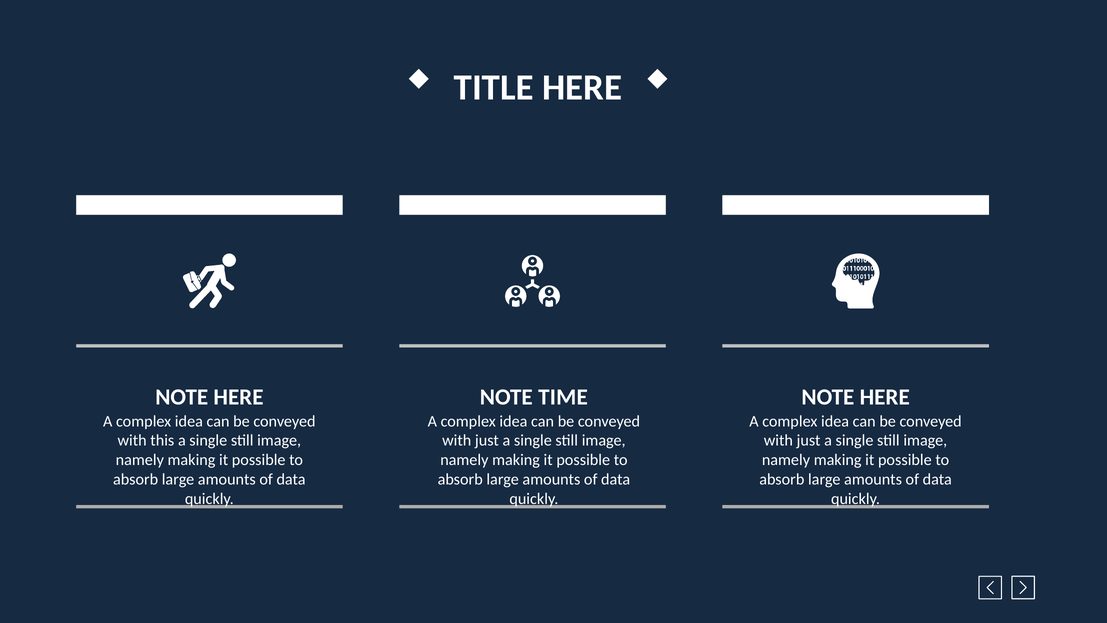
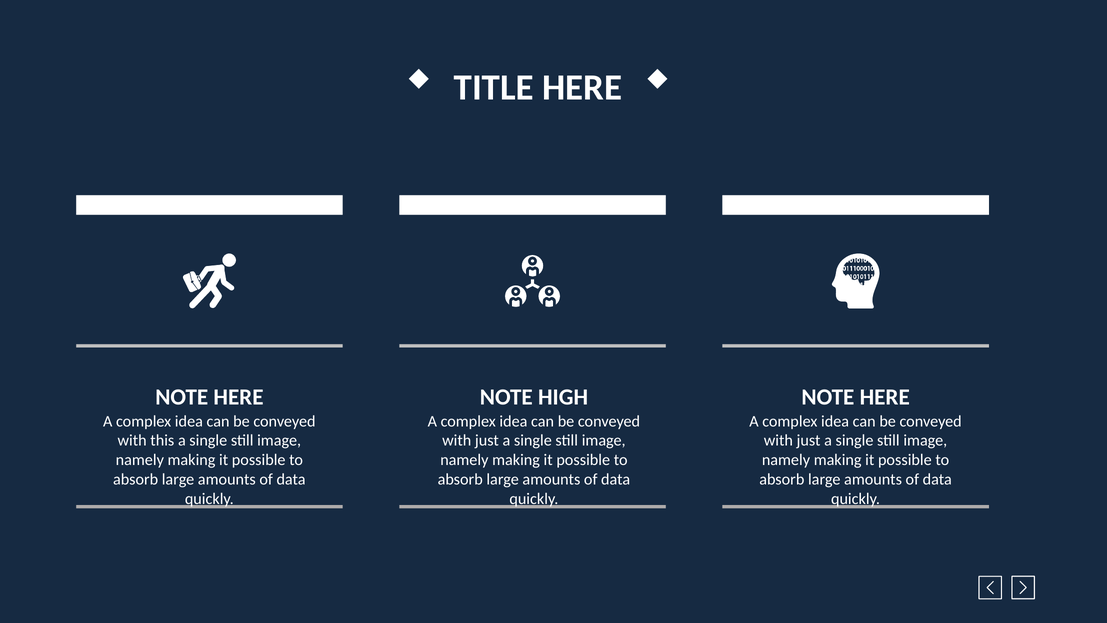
TIME: TIME -> HIGH (563, 397)
